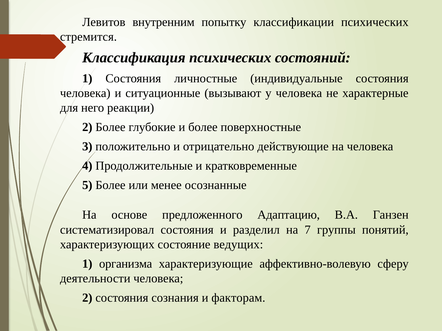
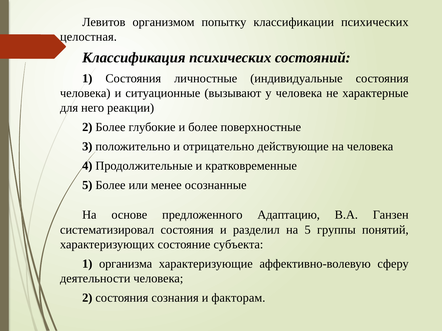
внутренним: внутренним -> организмом (164, 22)
стремится: стремится -> целостная (88, 37)
на 7: 7 -> 5 (308, 230)
ведущих: ведущих -> субъекта (238, 245)
